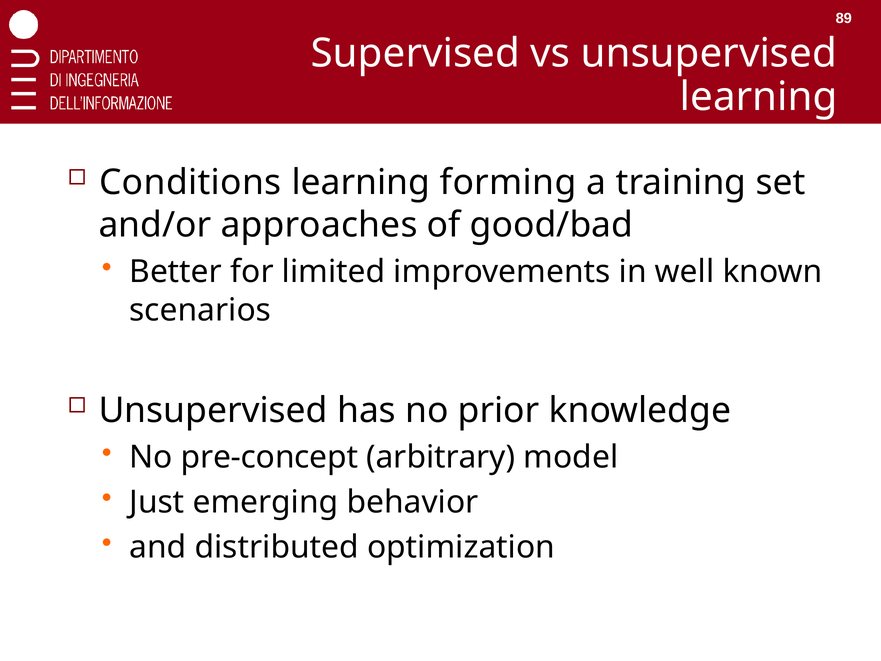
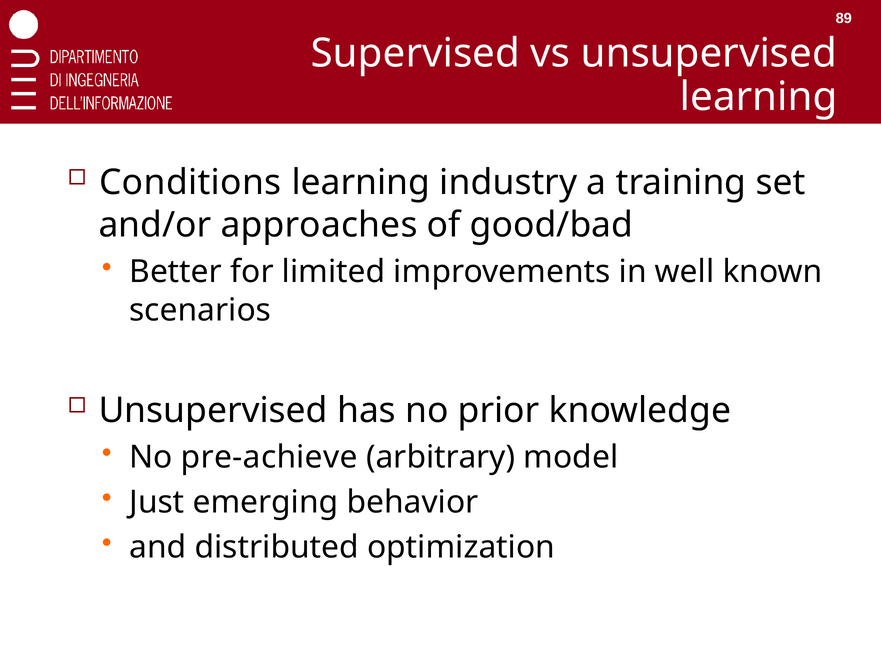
forming: forming -> industry (508, 182)
pre-concept: pre-concept -> pre-achieve (269, 457)
